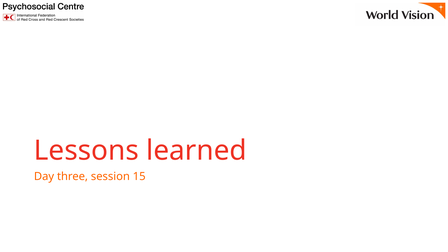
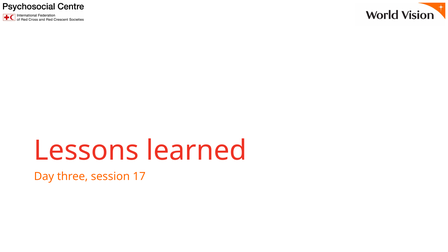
15: 15 -> 17 (139, 176)
